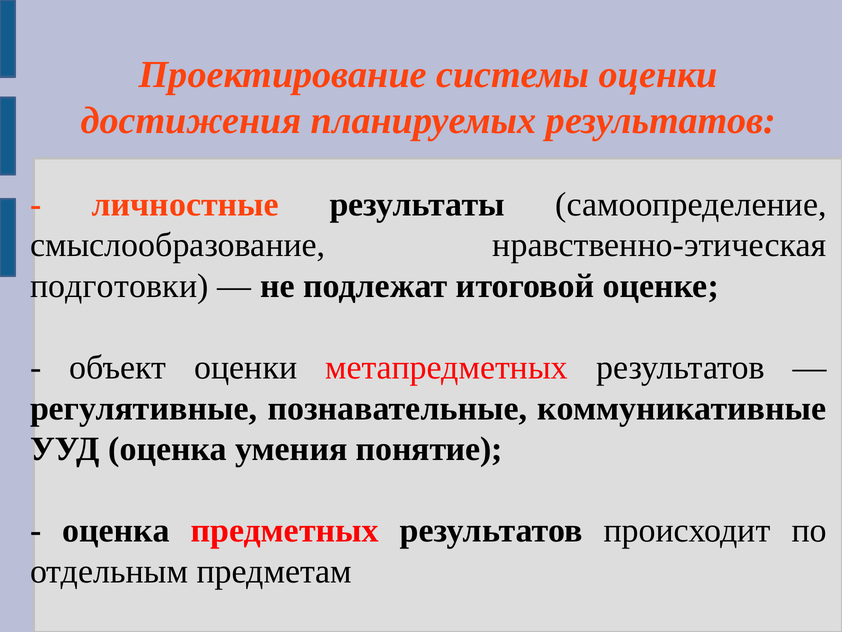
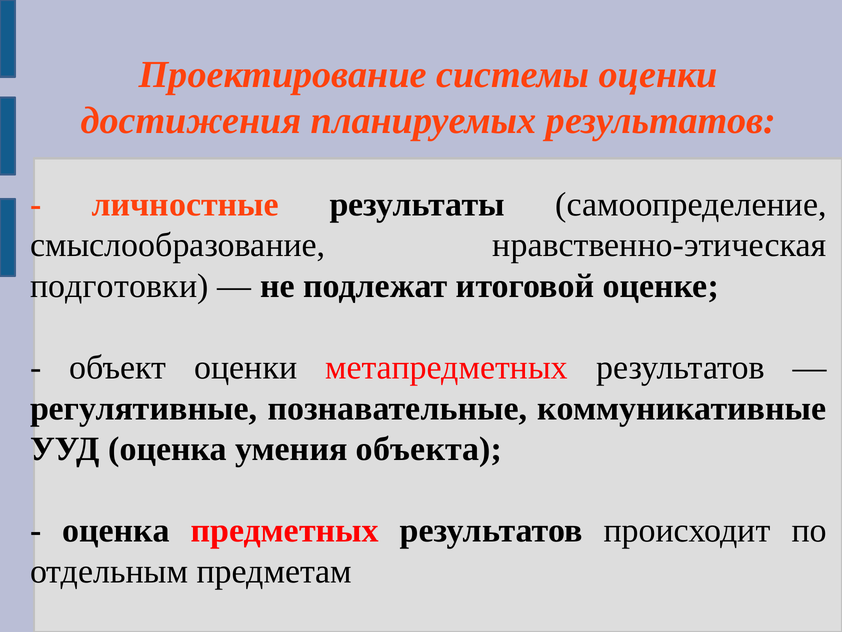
понятие: понятие -> объекта (429, 449)
